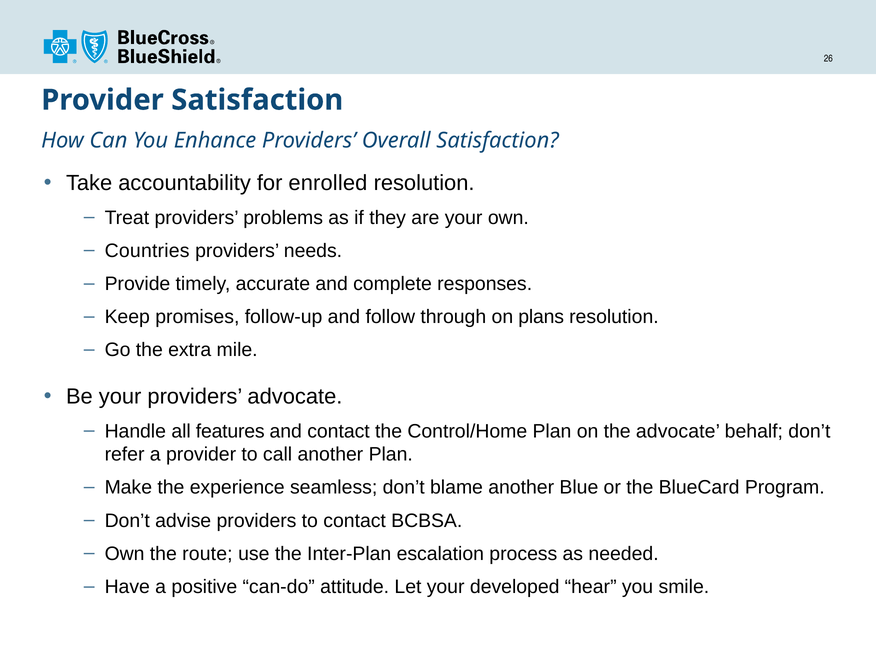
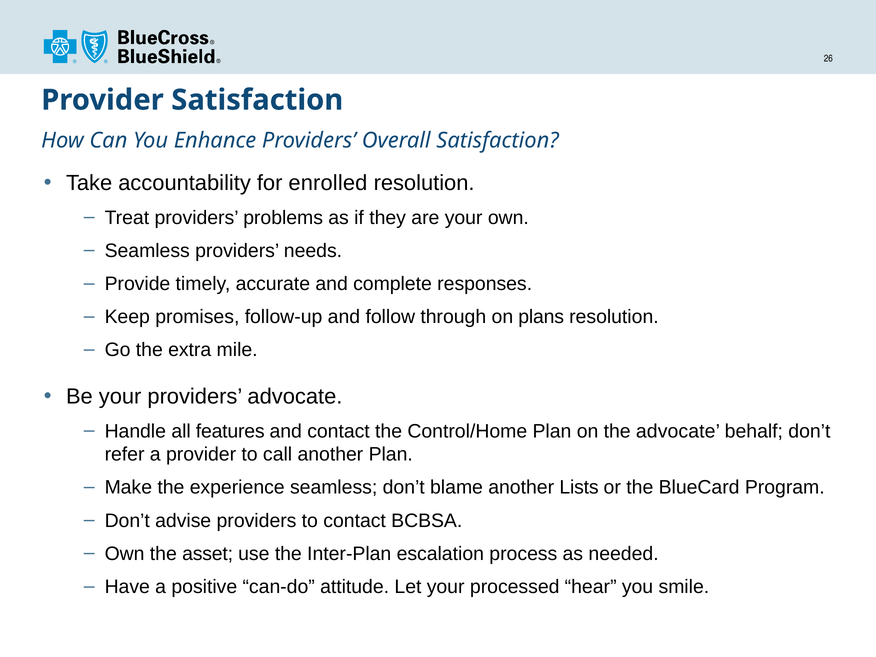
Countries: Countries -> Seamless (147, 251)
Blue: Blue -> Lists (579, 488)
route: route -> asset (208, 554)
developed: developed -> processed (515, 587)
